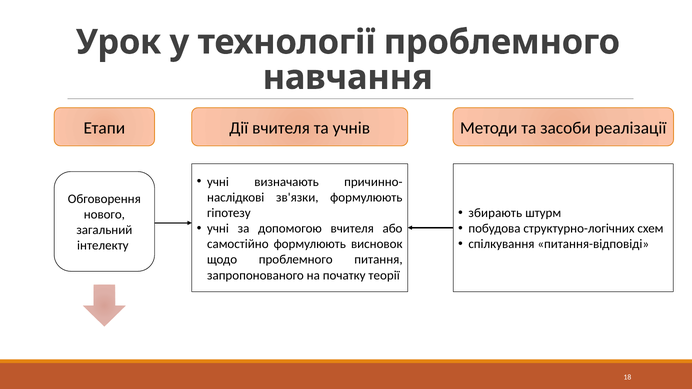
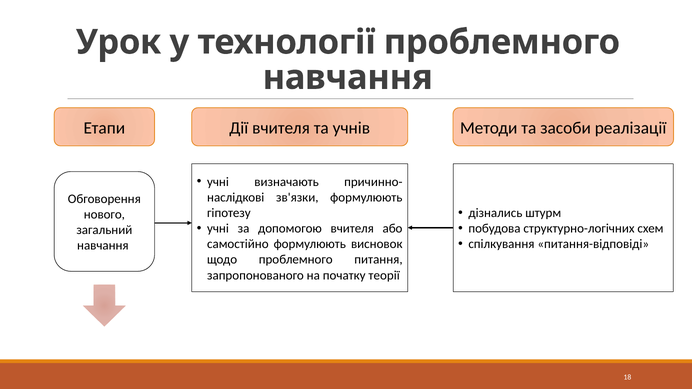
збирають: збирають -> дізнались (495, 213)
інтелекту: інтелекту -> навчання (103, 246)
